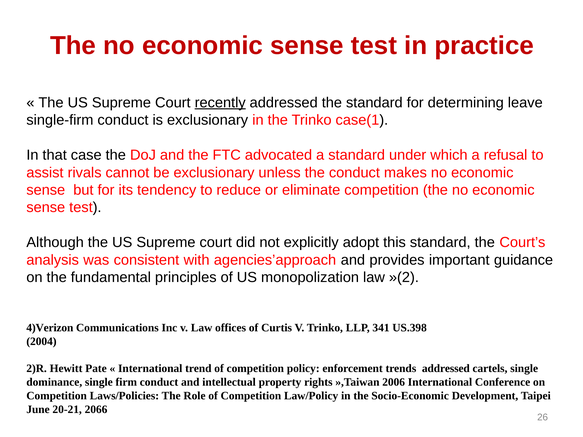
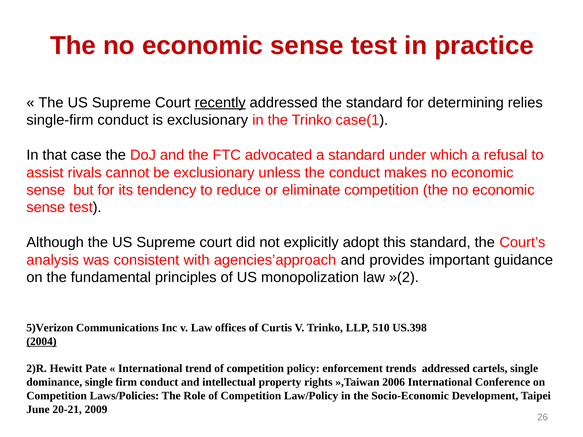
leave: leave -> relies (525, 103)
4)Verizon: 4)Verizon -> 5)Verizon (50, 328)
341: 341 -> 510 (381, 328)
2004 underline: none -> present (41, 342)
2066: 2066 -> 2009 (96, 410)
